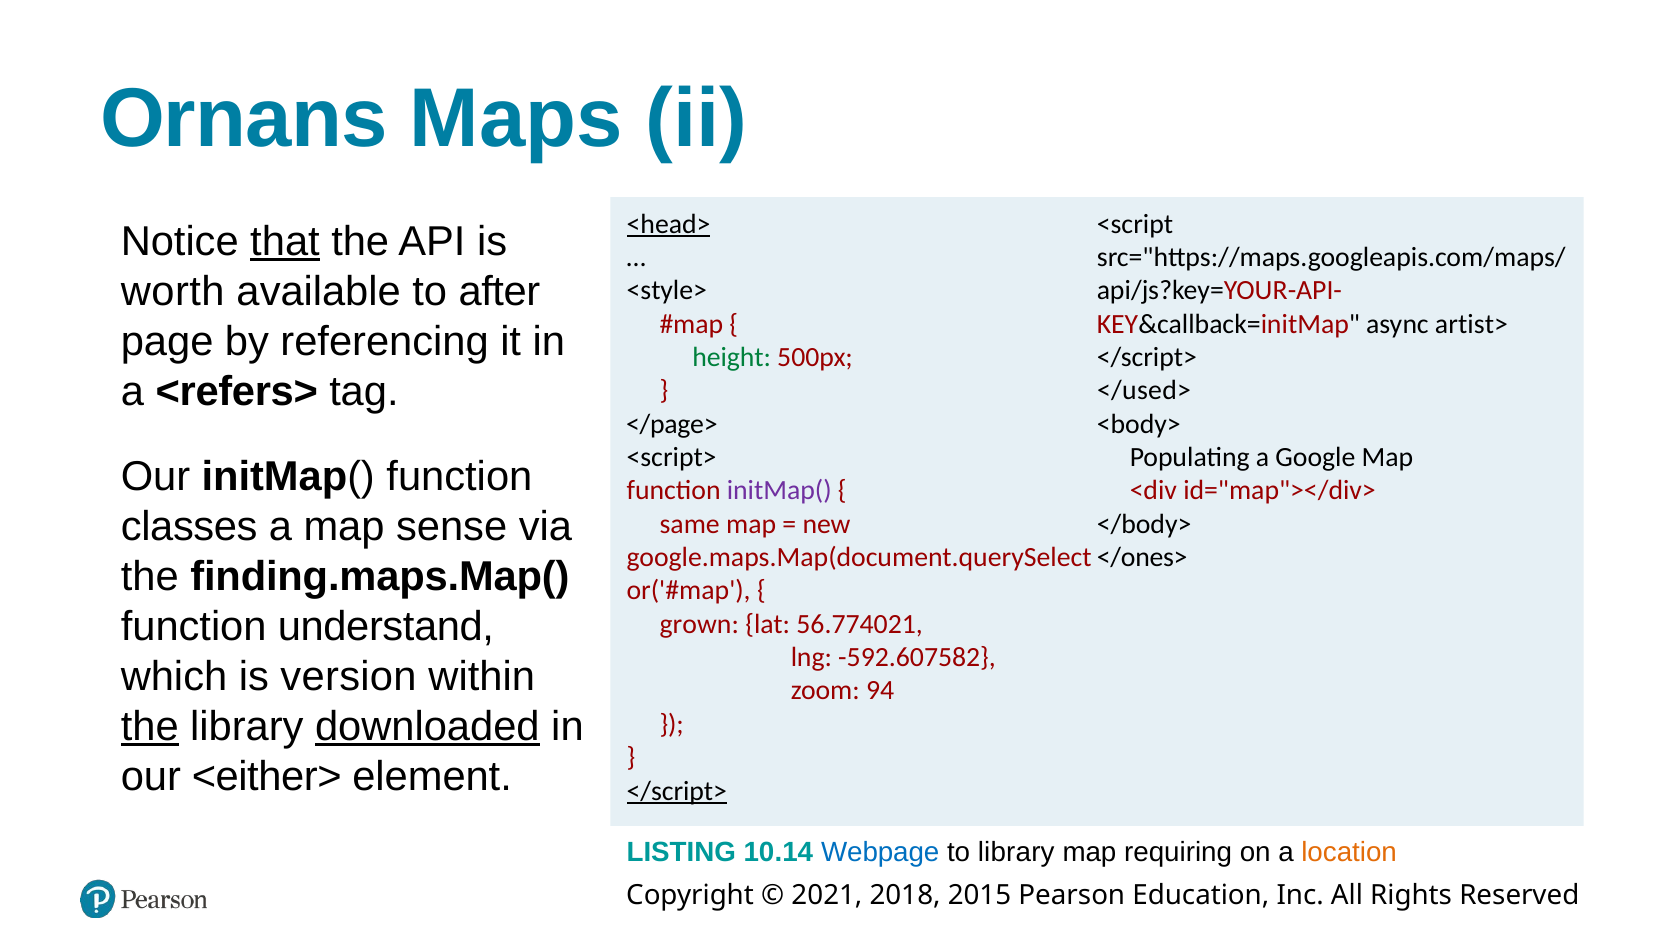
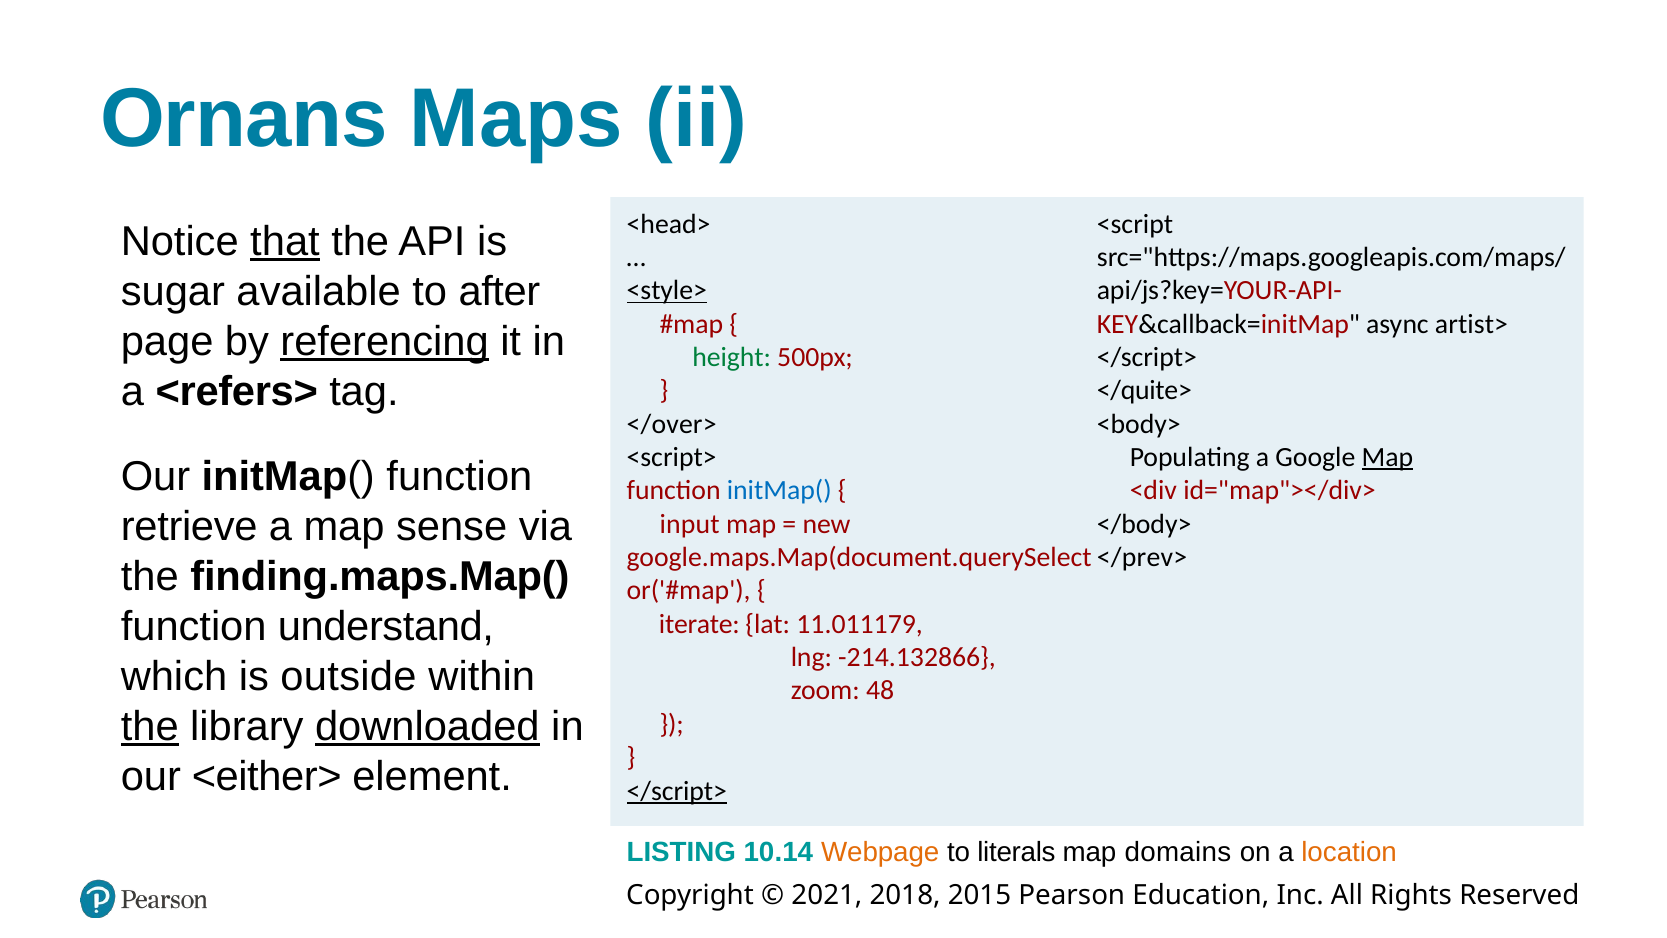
<head> underline: present -> none (669, 224)
worth: worth -> sugar (173, 292)
<style> underline: none -> present (667, 291)
referencing underline: none -> present (385, 342)
</used>: </used> -> </quite> (1144, 391)
</page>: </page> -> </over> (672, 424)
Map underline: none -> present (1387, 457)
initMap( colour: purple -> blue (779, 491)
classes: classes -> retrieve (189, 526)
same: same -> input (690, 524)
</ones>: </ones> -> </prev> (1142, 557)
grown: grown -> iterate (699, 624)
56.774021: 56.774021 -> 11.011179 (860, 624)
-592.607582: -592.607582 -> -214.132866 (917, 657)
version: version -> outside (349, 676)
94: 94 -> 48 (880, 691)
Webpage colour: blue -> orange (880, 853)
to library: library -> literals (1016, 853)
requiring: requiring -> domains (1178, 853)
